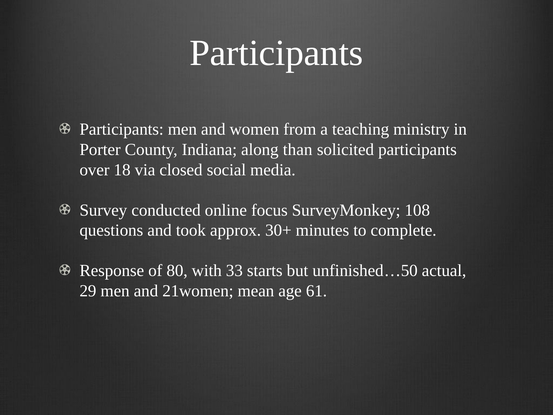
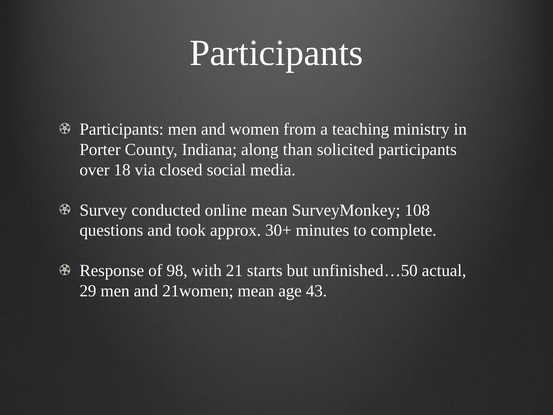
online focus: focus -> mean (269, 210)
80: 80 -> 98 (177, 270)
33: 33 -> 21 (234, 270)
61: 61 -> 43 (316, 291)
